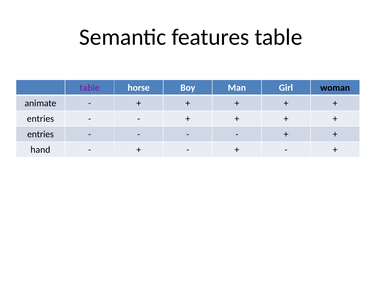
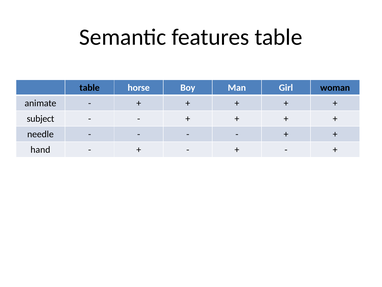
table colour: purple -> black (90, 87)
entries: entries -> subject (41, 118)
entries: entries -> needle (40, 134)
